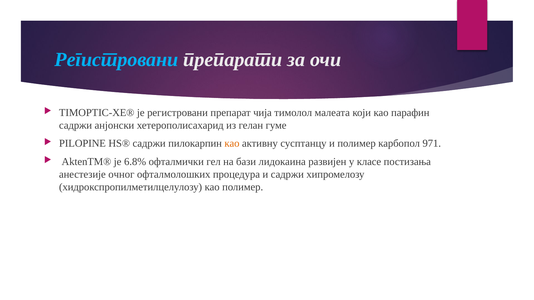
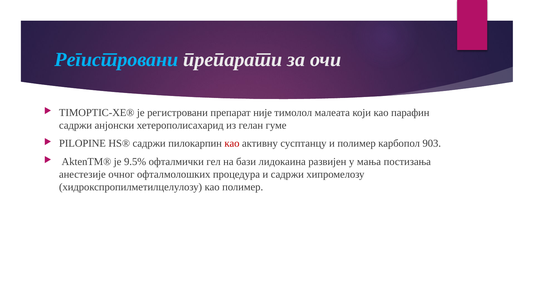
чија: чија -> није (263, 113)
као colour: orange -> red (232, 144)
971: 971 -> 903 (432, 144)
6.8%: 6.8% -> 9.5% (135, 162)
класе: класе -> мања (369, 162)
